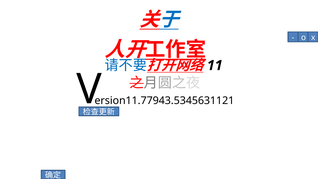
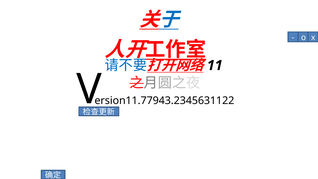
ersion11.77943.5345631121: ersion11.77943.5345631121 -> ersion11.77943.2345631122 (164, 101)
